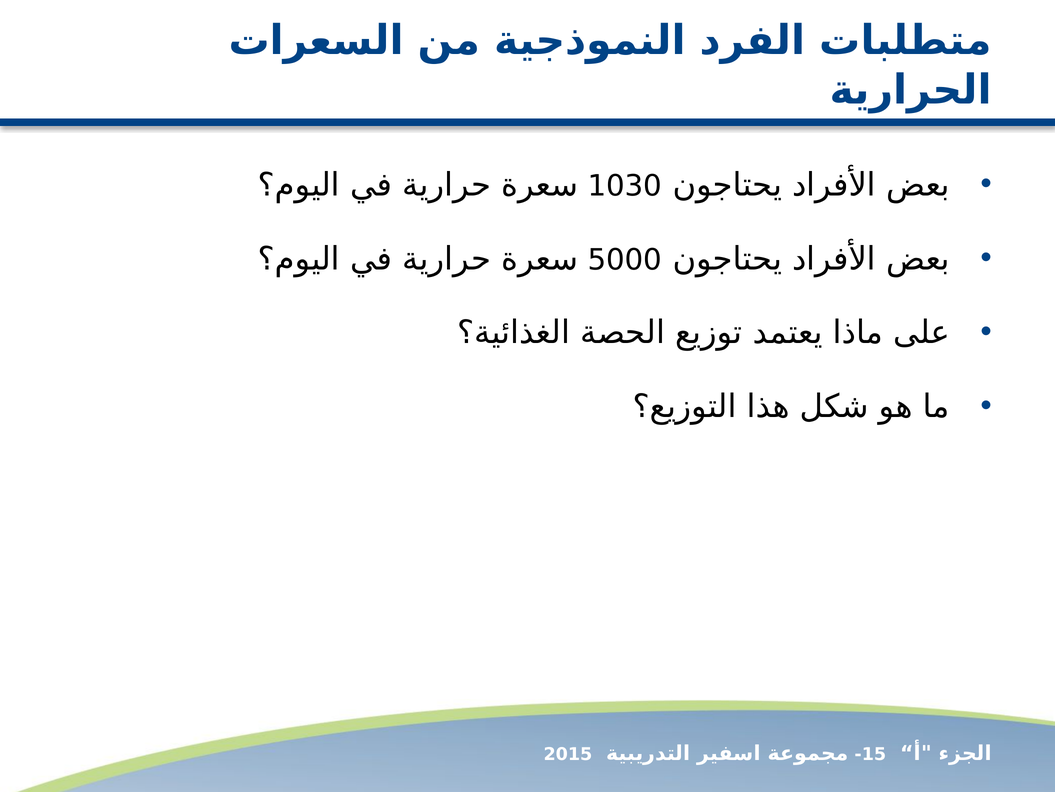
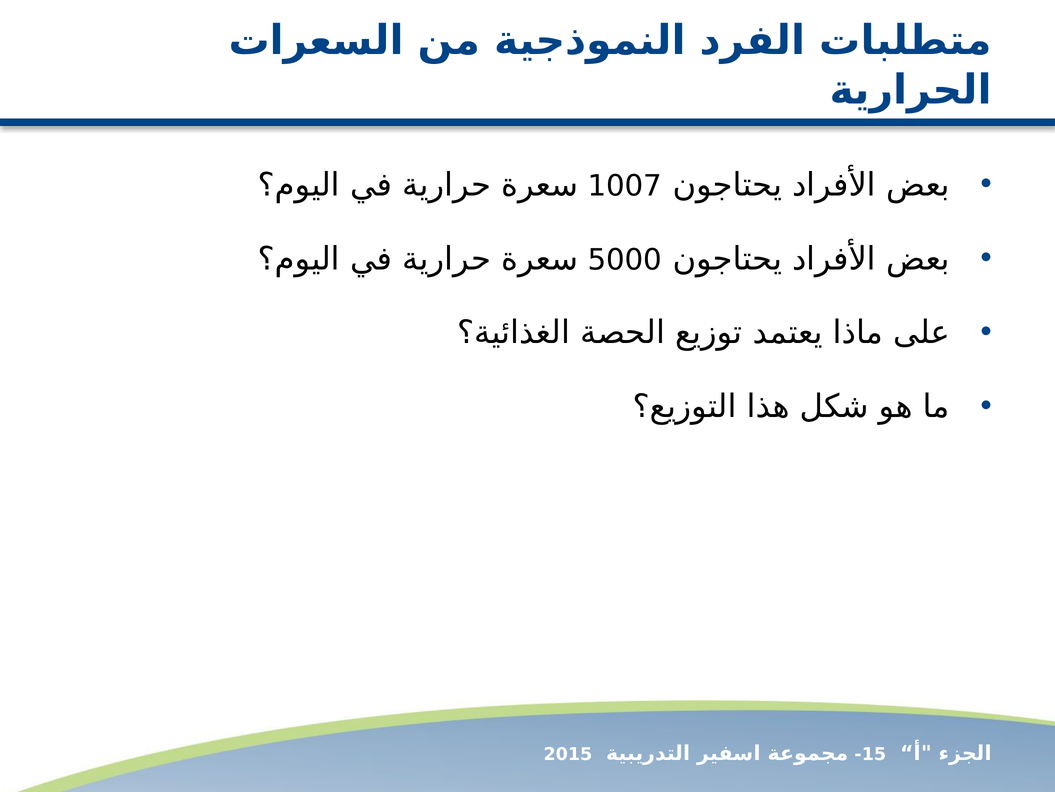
1030: 1030 -> 1007 (625, 186)
